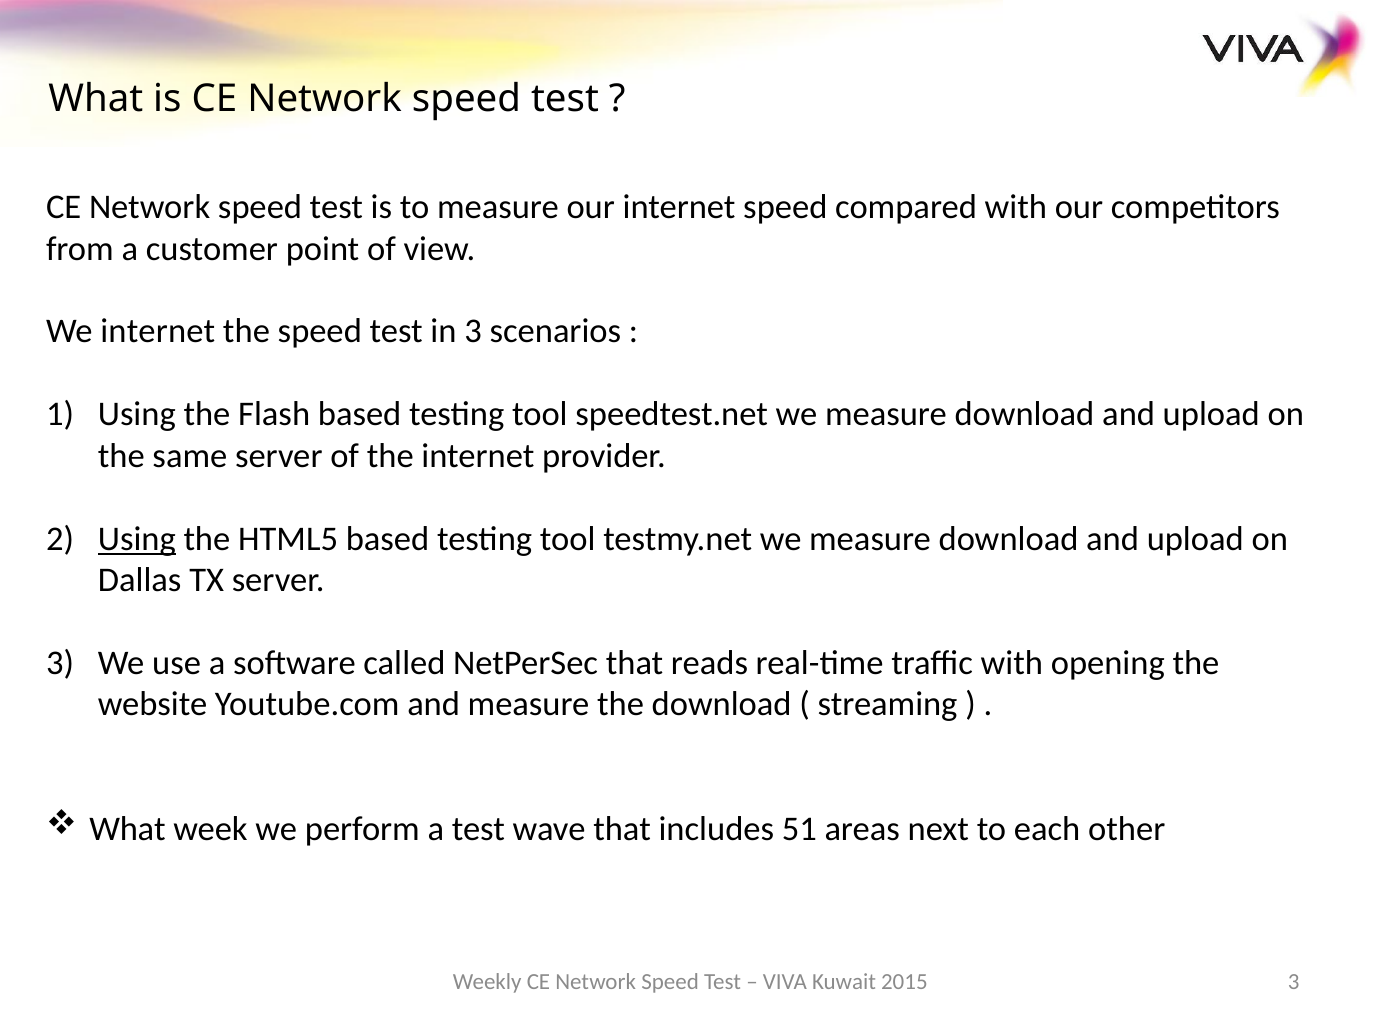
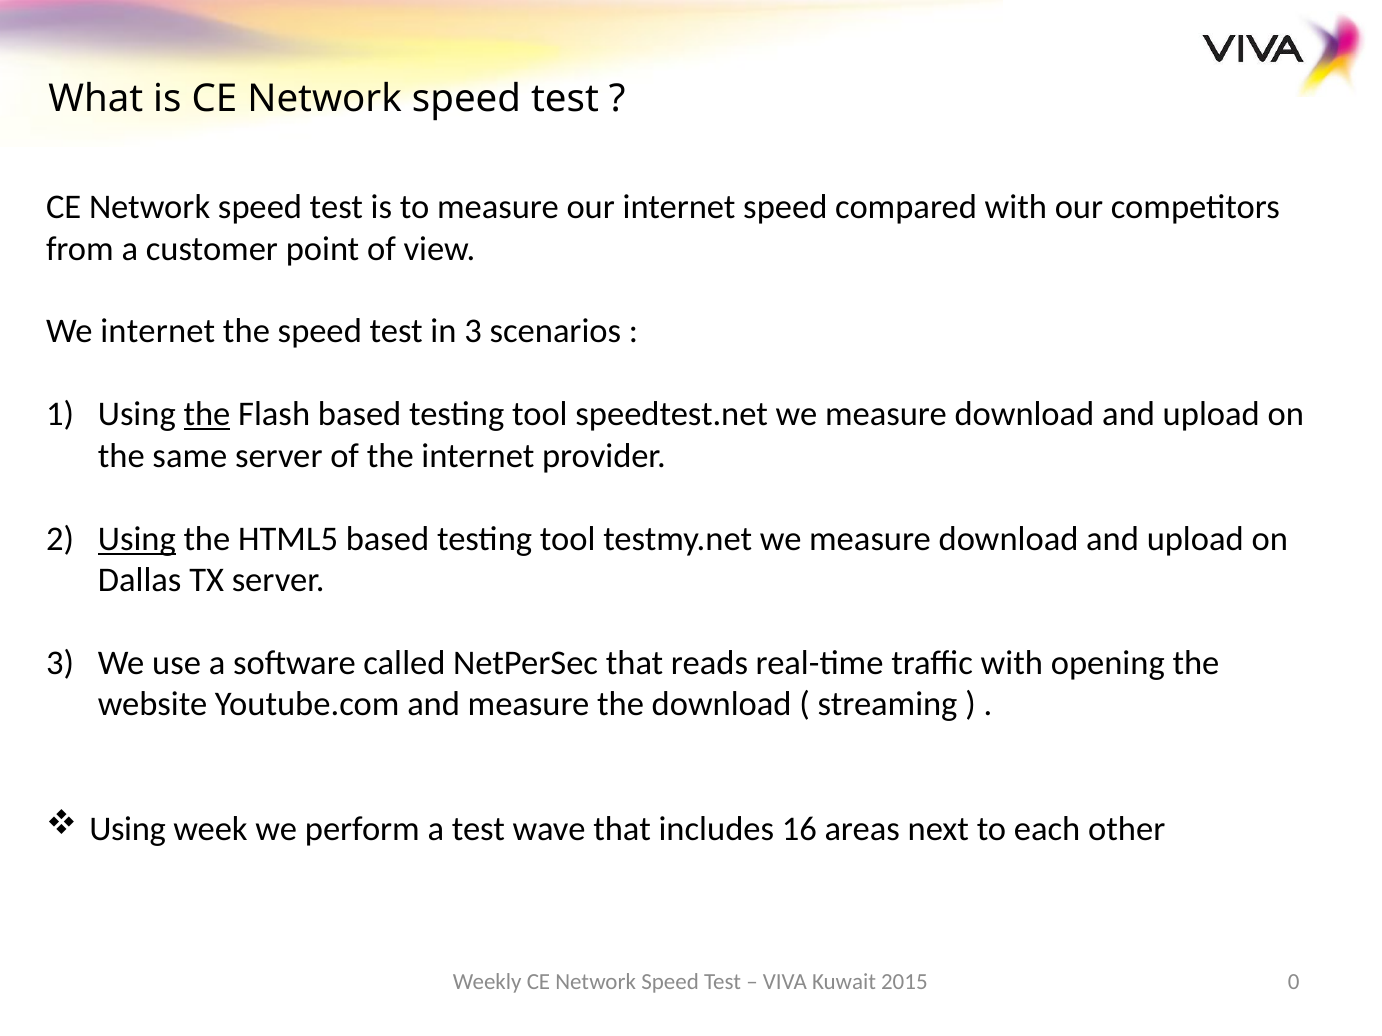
the underline: none -> present (207, 415)
What: What -> Using (128, 829)
51: 51 -> 16 (799, 829)
2015 3: 3 -> 0 (1294, 983)
